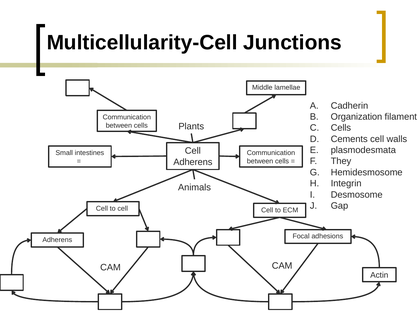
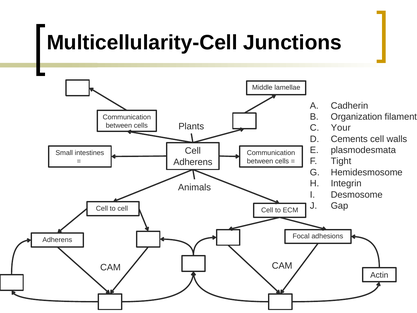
Cells: Cells -> Your (341, 128)
They: They -> Tight (341, 161)
